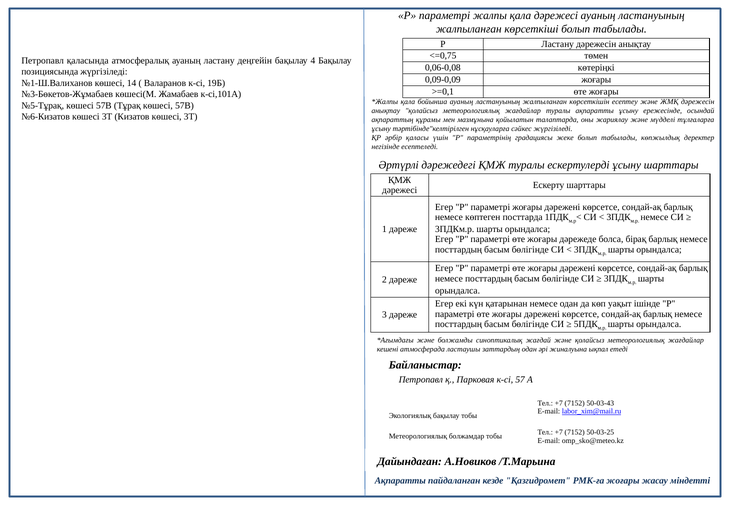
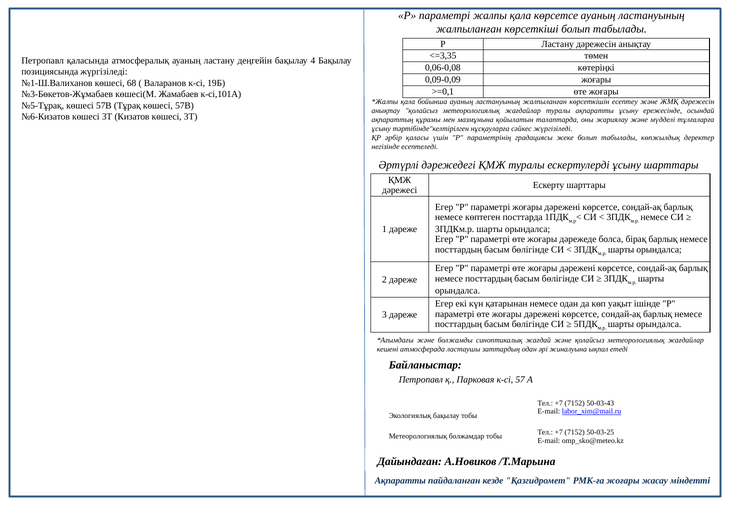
қала дәрежесі: дәрежесі -> көрсетсе (556, 16)
<=0,75: <=0,75 -> <=3,35 (443, 56)
14: 14 -> 68 (132, 83)
